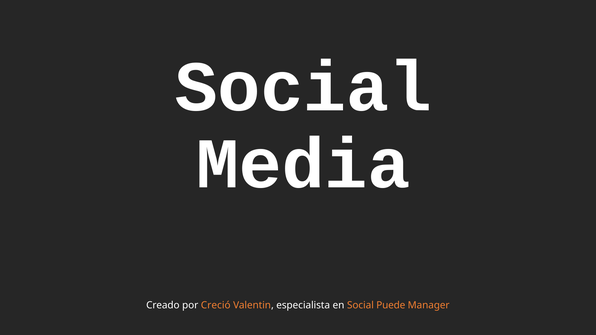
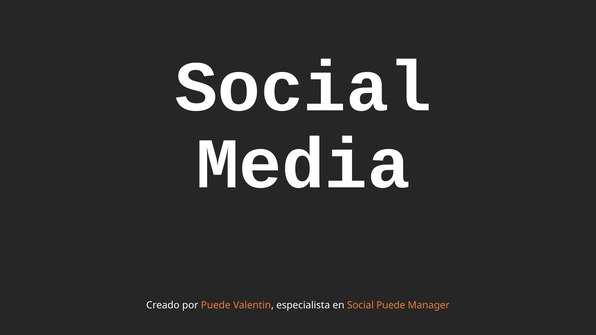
por Creció: Creció -> Puede (216, 305)
